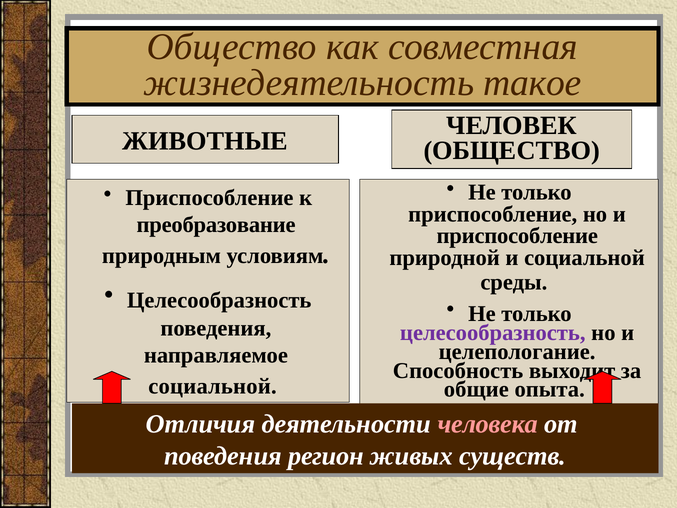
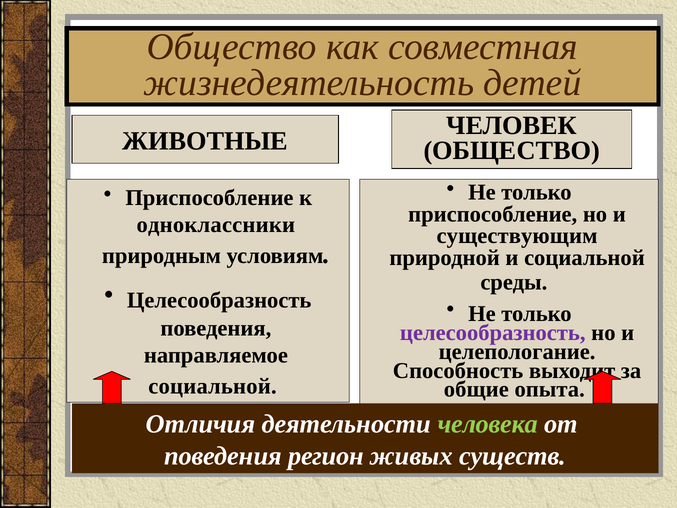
такое: такое -> детей (532, 83)
преобразование: преобразование -> одноклассники (216, 225)
приспособление: приспособление -> существующим (517, 236)
человека colour: pink -> light green (488, 424)
